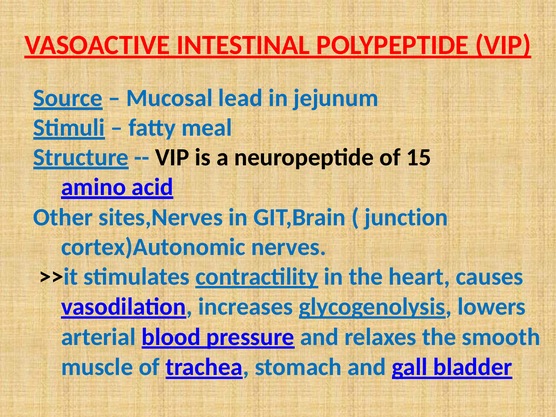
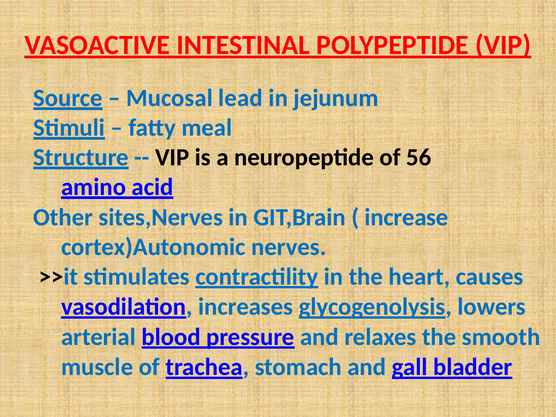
15: 15 -> 56 (419, 157)
junction: junction -> increase (406, 217)
